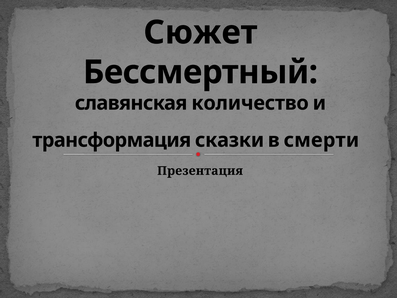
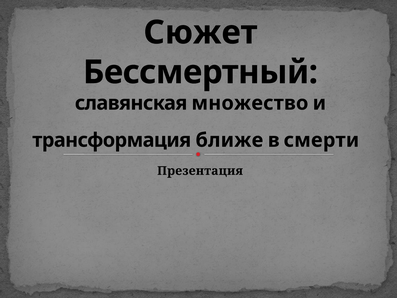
количество: количество -> множество (250, 103)
сказки: сказки -> ближе (229, 140)
